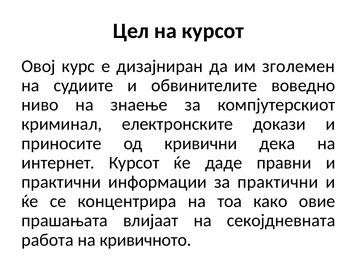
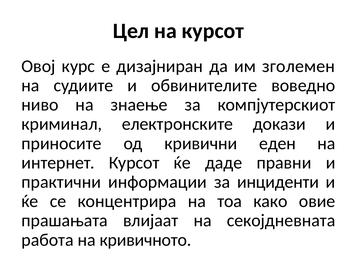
дека: дека -> еден (277, 143)
за практични: практични -> инциденти (278, 182)
